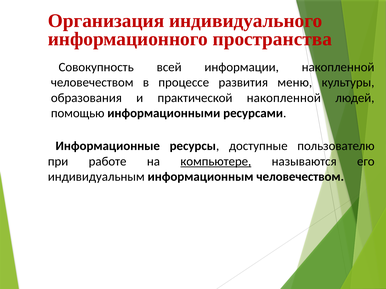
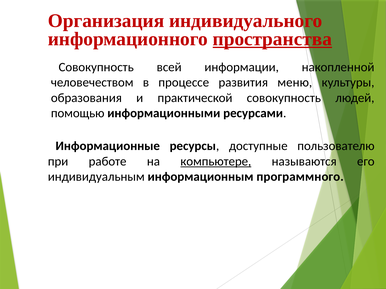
пространства underline: none -> present (272, 39)
практической накопленной: накопленной -> совокупность (284, 98)
информационным человечеством: человечеством -> программного (300, 177)
